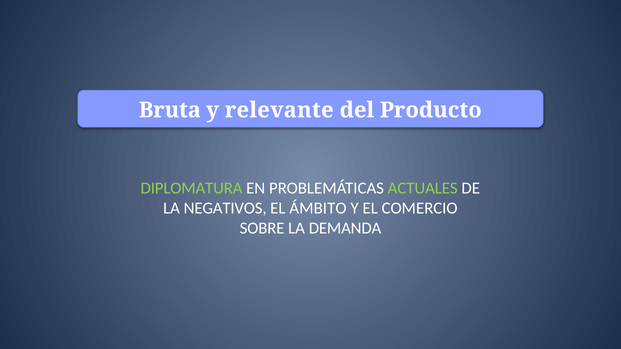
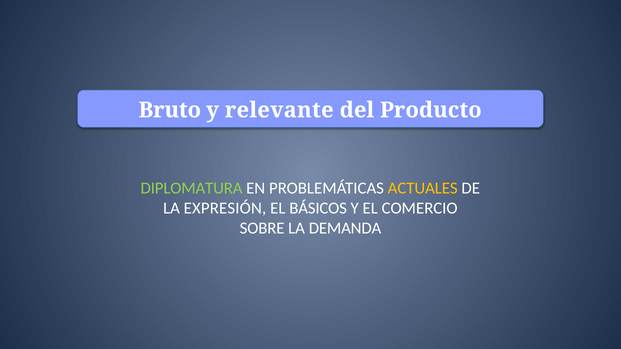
Bruta: Bruta -> Bruto (170, 110)
ACTUALES colour: light green -> yellow (423, 188)
NEGATIVOS: NEGATIVOS -> EXPRESIÓN (225, 208)
ÁMBITO: ÁMBITO -> BÁSICOS (318, 208)
